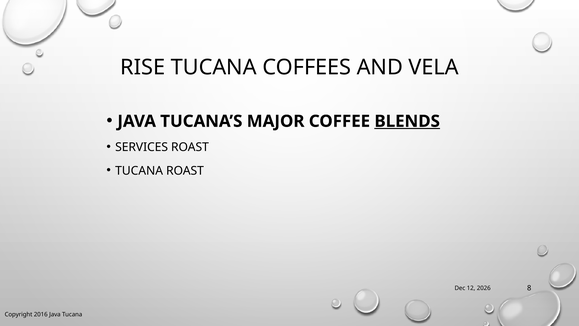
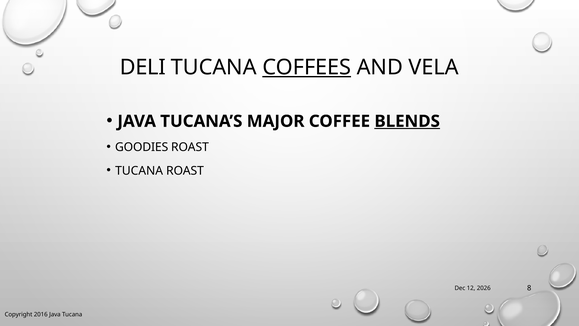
RISE: RISE -> DELI (143, 67)
COFFEES underline: none -> present (307, 67)
SERVICES: SERVICES -> GOODIES (142, 147)
